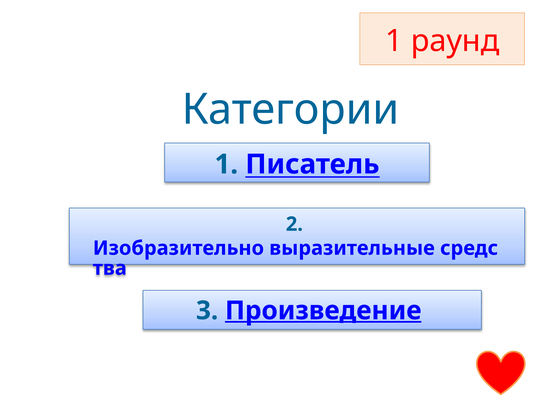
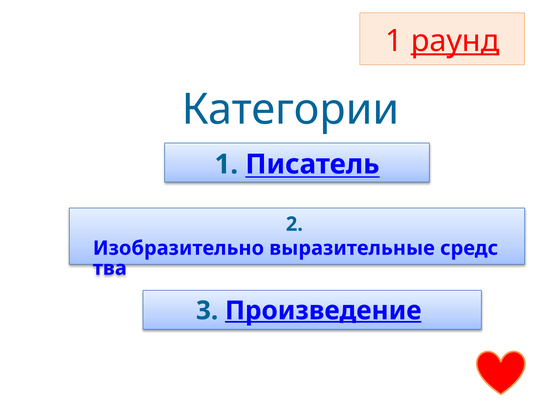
раунд underline: none -> present (455, 41)
